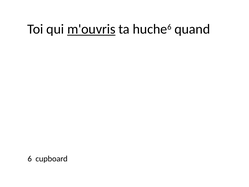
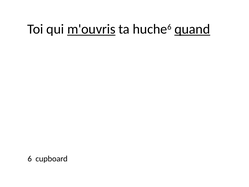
quand underline: none -> present (192, 29)
